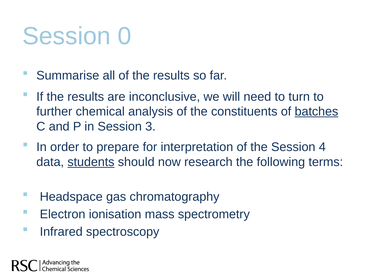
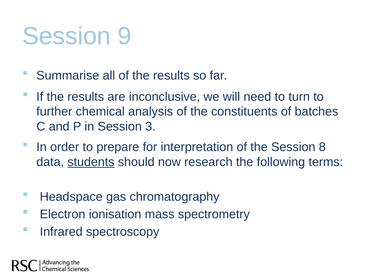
0: 0 -> 9 (125, 36)
batches underline: present -> none (316, 112)
4: 4 -> 8 (322, 147)
